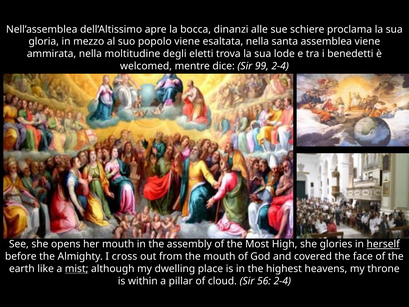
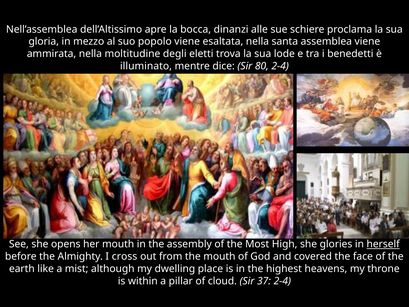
welcomed: welcomed -> illuminato (146, 66)
99: 99 -> 80 (262, 66)
mist underline: present -> none (77, 269)
56: 56 -> 37 (264, 281)
